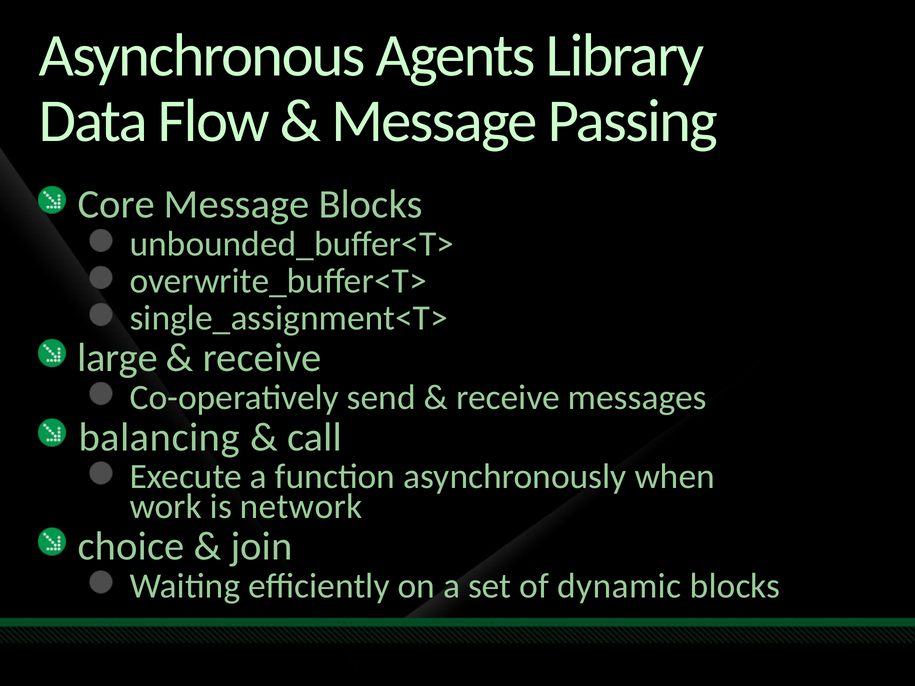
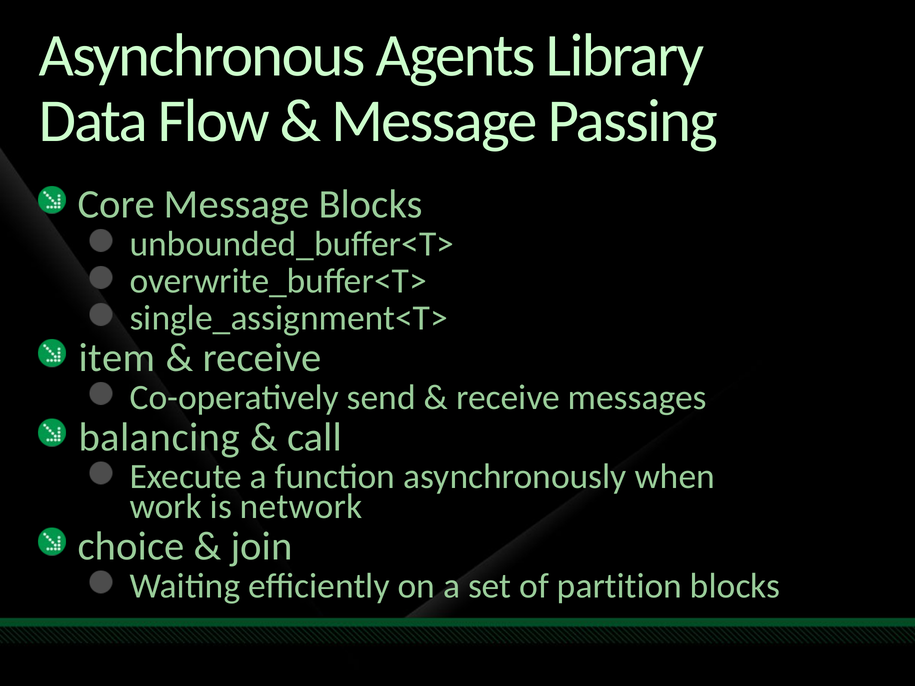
large: large -> item (117, 358)
dynamic: dynamic -> partition (619, 586)
